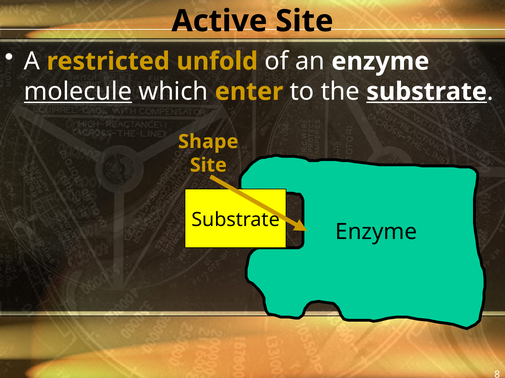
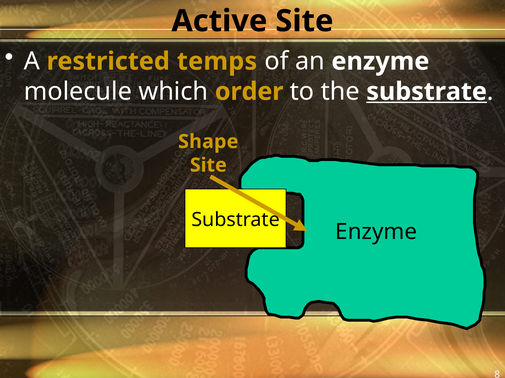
unfold: unfold -> temps (217, 61)
molecule underline: present -> none (78, 92)
enter: enter -> order (249, 92)
